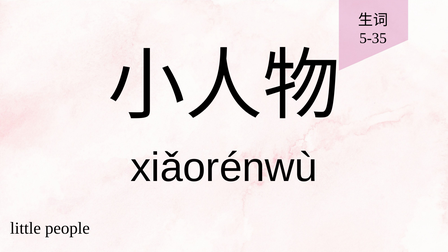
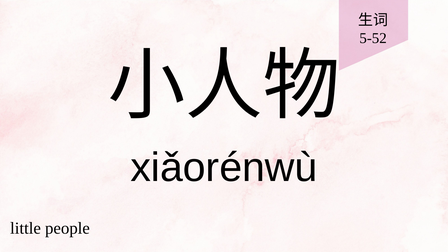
5-35: 5-35 -> 5-52 (373, 38)
